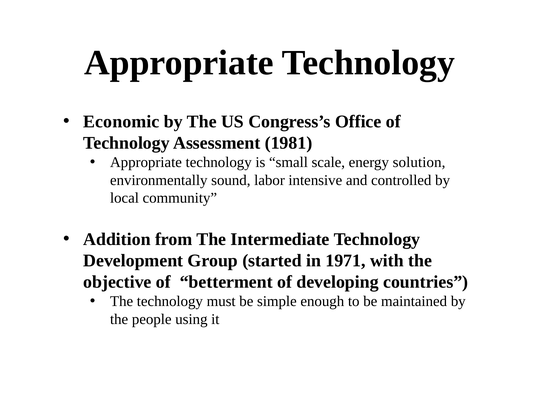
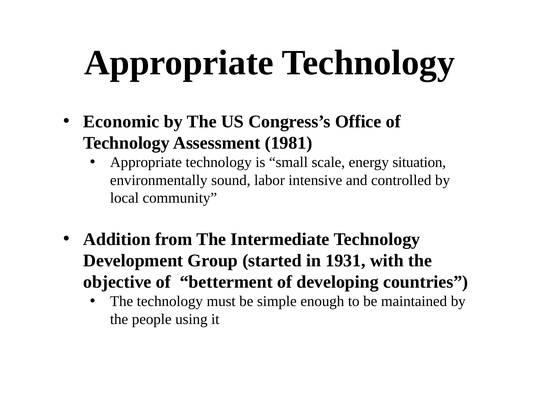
solution: solution -> situation (419, 162)
1971: 1971 -> 1931 (346, 261)
